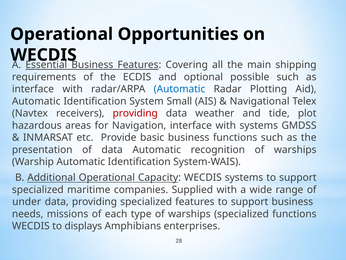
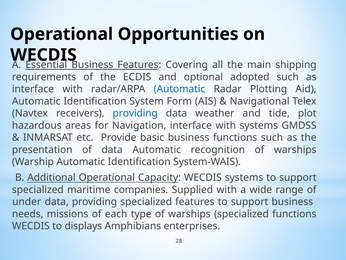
possible: possible -> adopted (250, 77)
Small: Small -> Form (179, 101)
providing colour: red -> blue (135, 113)
